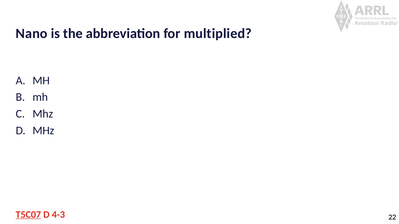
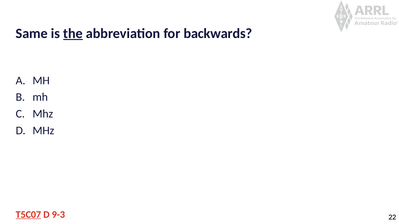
Nano: Nano -> Same (32, 34)
the underline: none -> present (73, 34)
multiplied: multiplied -> backwards (218, 34)
4-3: 4-3 -> 9-3 (58, 215)
